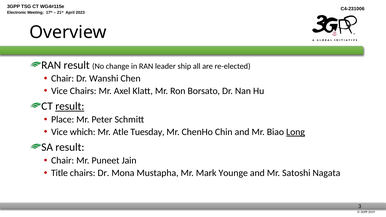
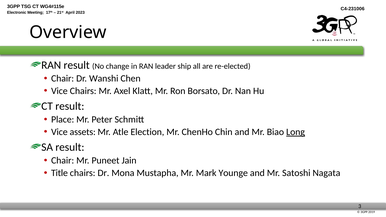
result underline: present -> none (70, 106)
which: which -> assets (83, 132)
Tuesday: Tuesday -> Election (147, 132)
